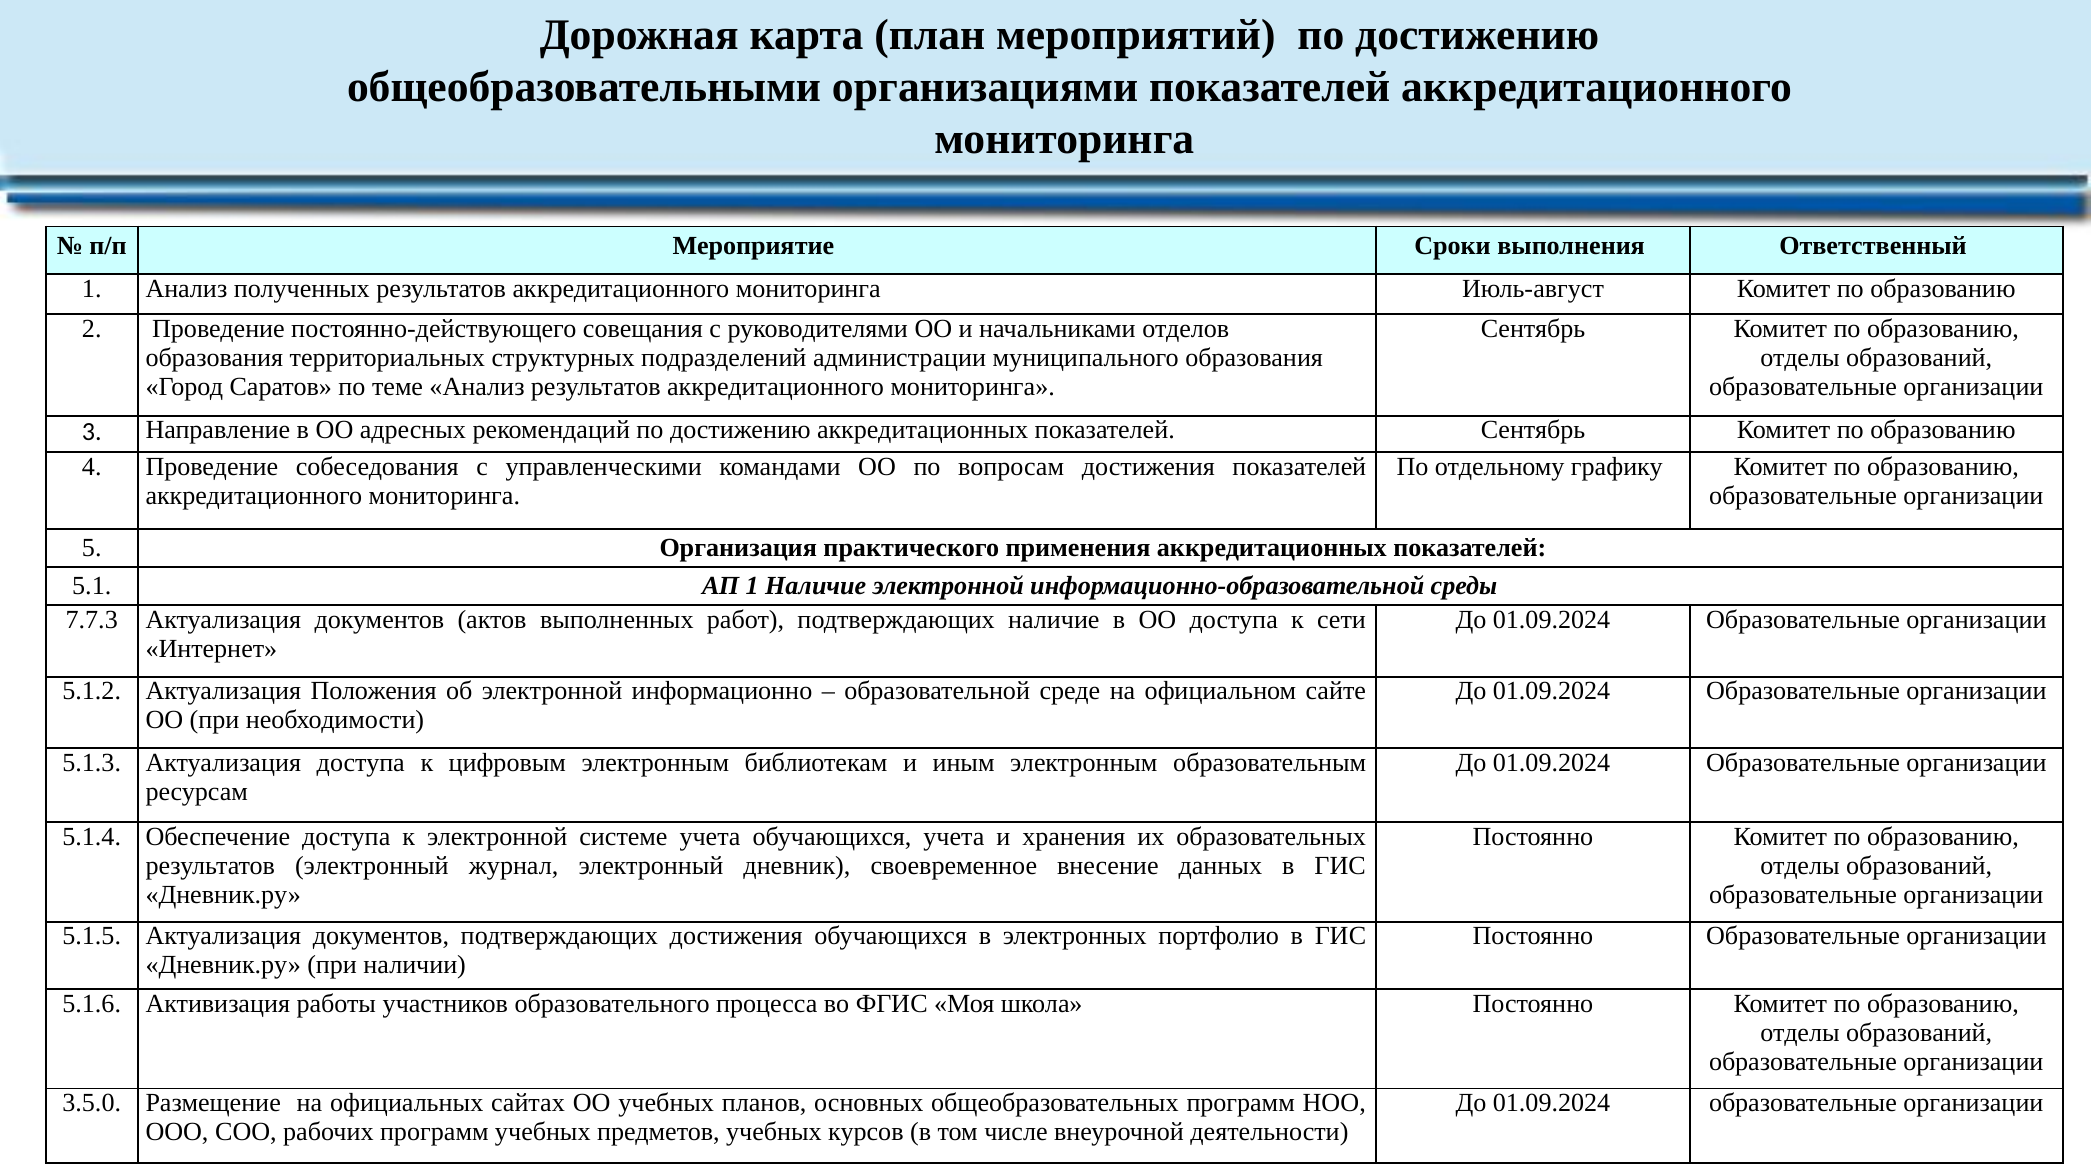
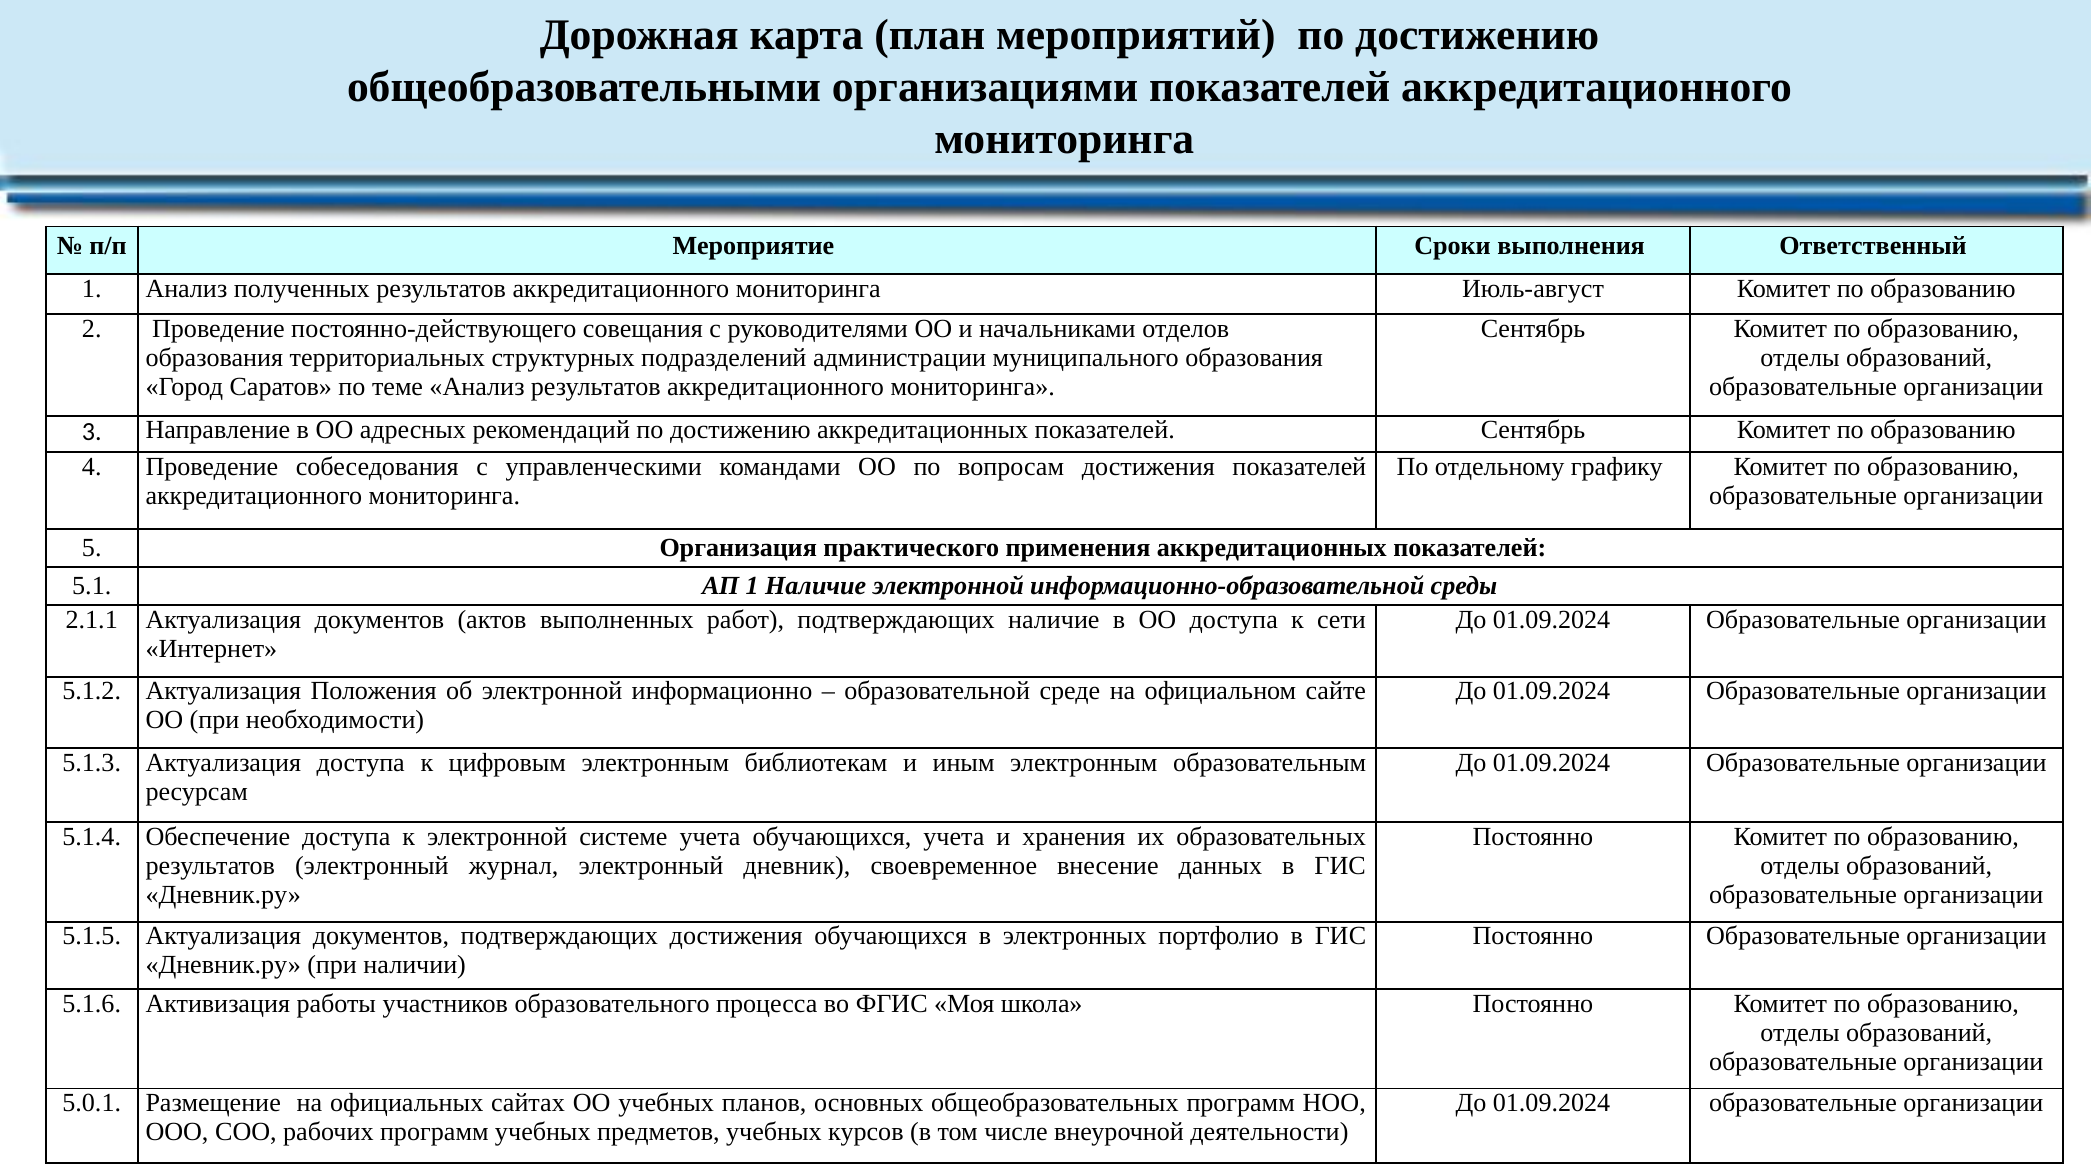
7.7.3: 7.7.3 -> 2.1.1 (92, 620)
3.5.0: 3.5.0 -> 5.0.1 (92, 1103)
